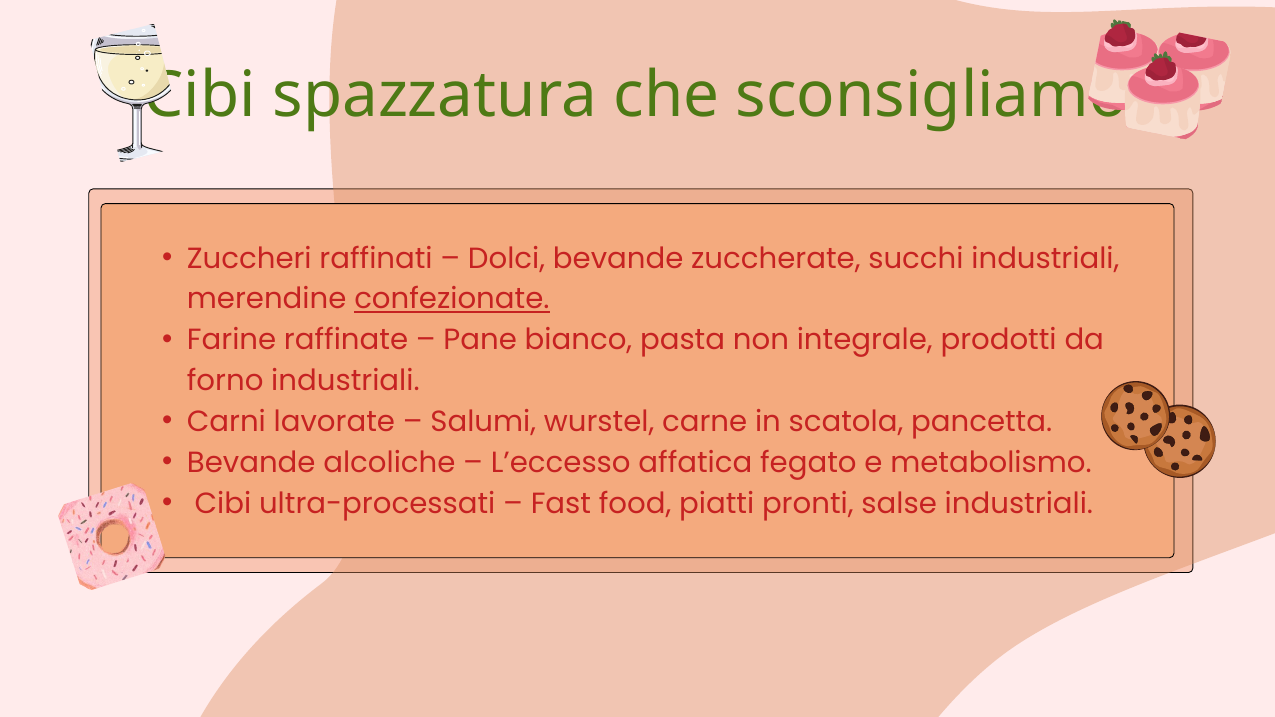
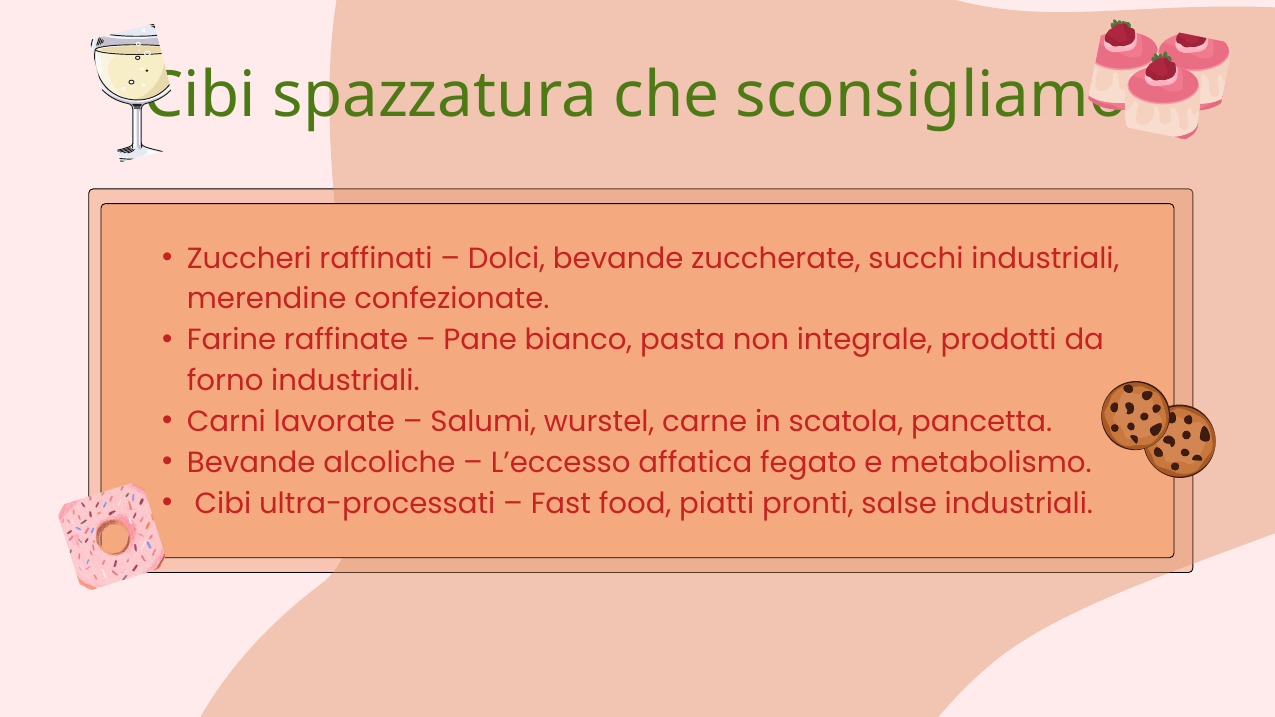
confezionate underline: present -> none (452, 299)
